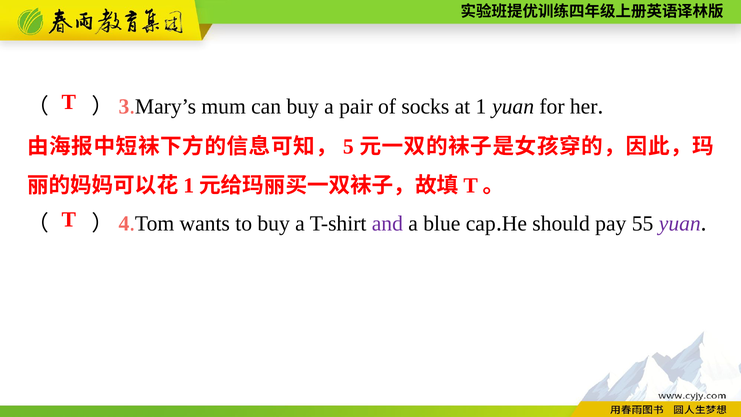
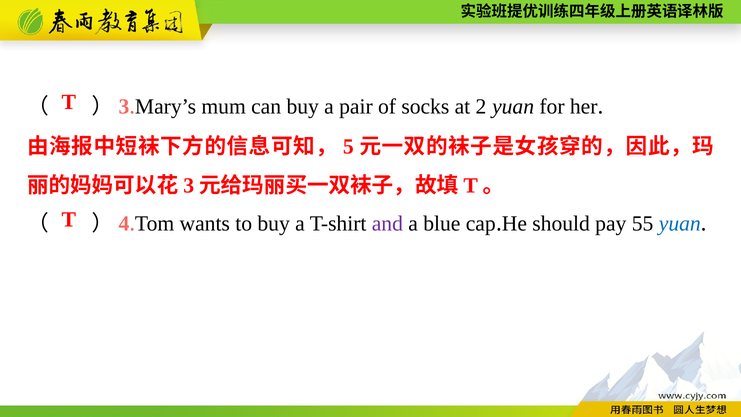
at 1: 1 -> 2 (481, 107)
1: 1 -> 3 (189, 186)
yuan colour: purple -> blue (680, 223)
